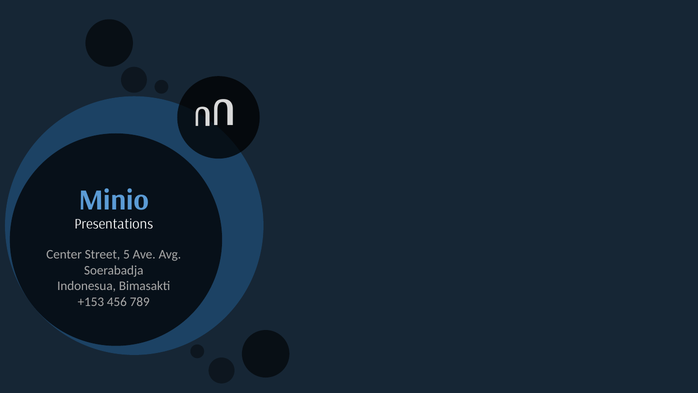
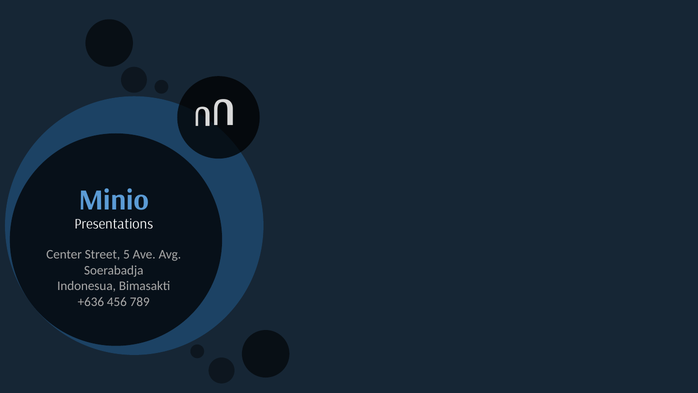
+153: +153 -> +636 (91, 301)
